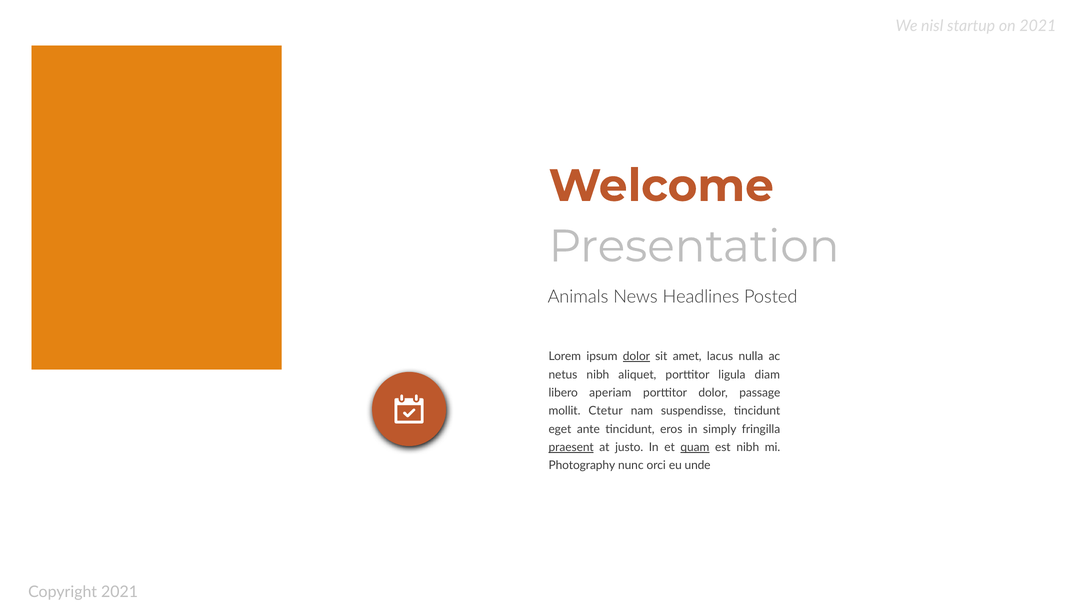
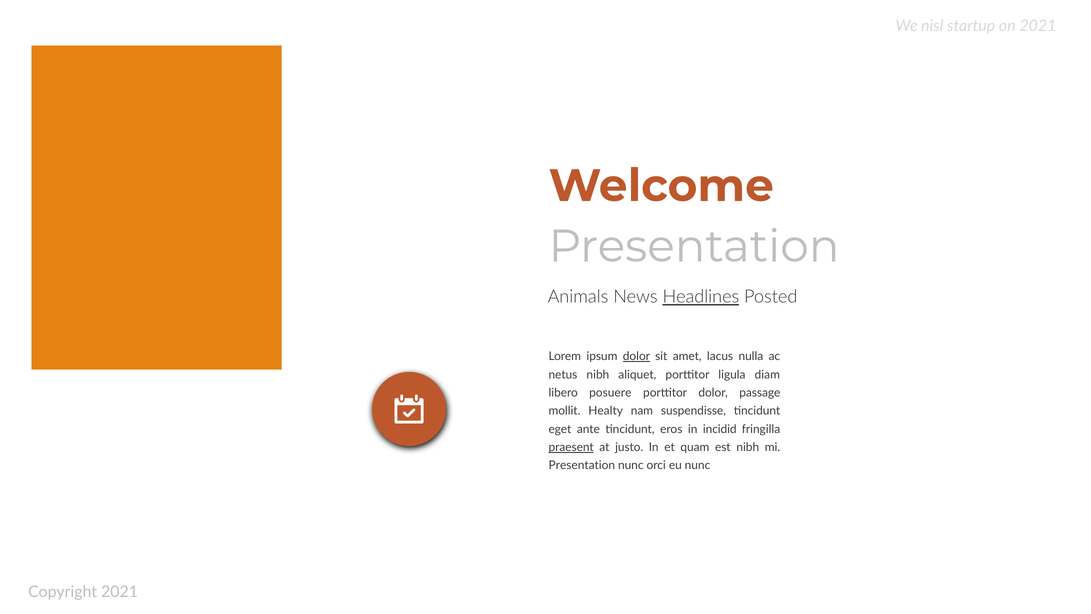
Headlines underline: none -> present (701, 297)
aperiam: aperiam -> posuere (610, 393)
Ctetur: Ctetur -> Healty (606, 411)
simply: simply -> incidid (720, 429)
quam underline: present -> none (695, 447)
Photography: Photography -> Presentation (582, 465)
eu unde: unde -> nunc (698, 465)
